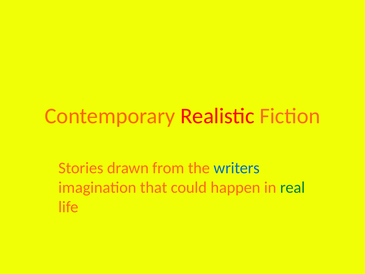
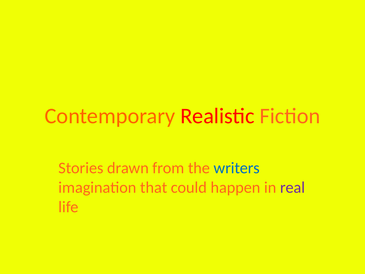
real colour: green -> purple (293, 187)
